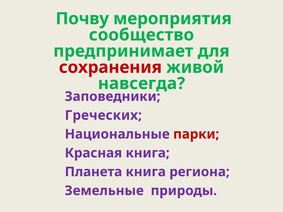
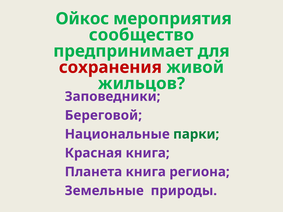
Почву: Почву -> Ойкос (82, 19)
навсегда: навсегда -> жильцов (141, 84)
Греческих: Греческих -> Береговой (103, 115)
парки colour: red -> green (196, 134)
